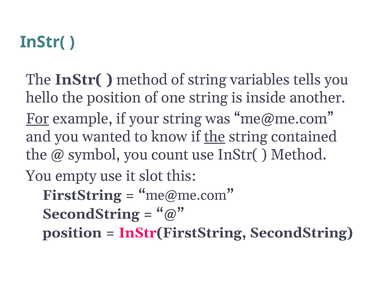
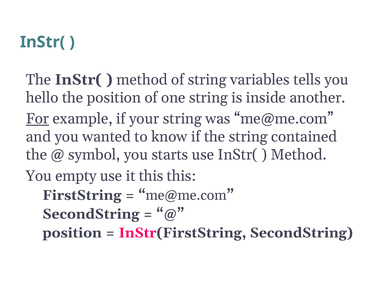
the underline: present -> none (215, 137)
count: count -> starts (170, 155)
it slot: slot -> this (151, 176)
